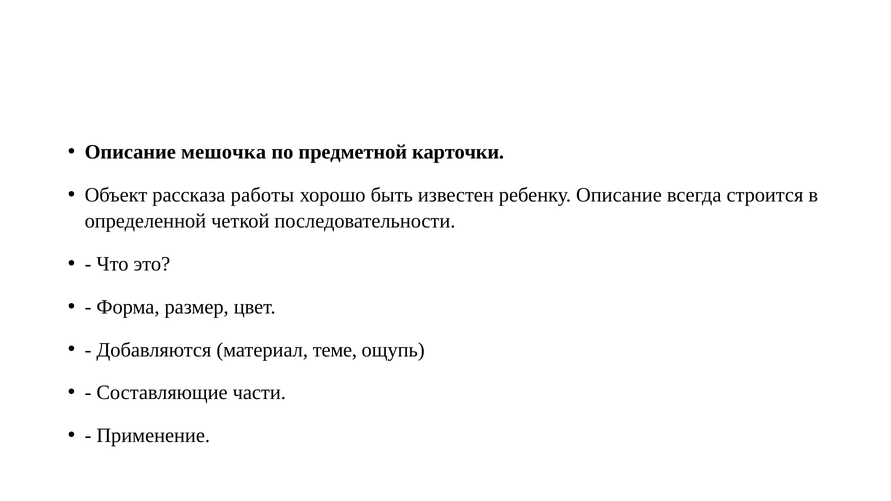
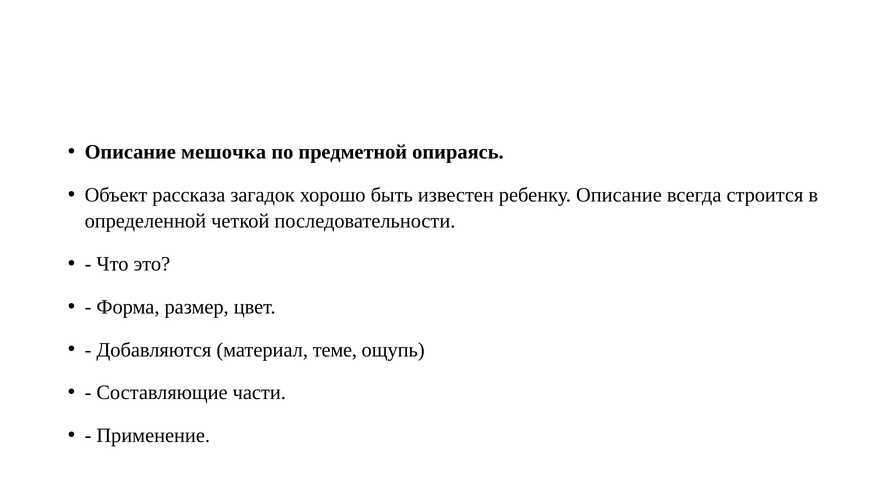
карточки: карточки -> опираясь (458, 152)
работы: работы -> загадок (263, 195)
